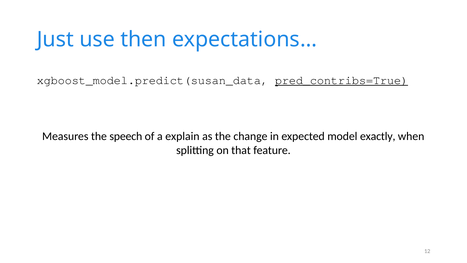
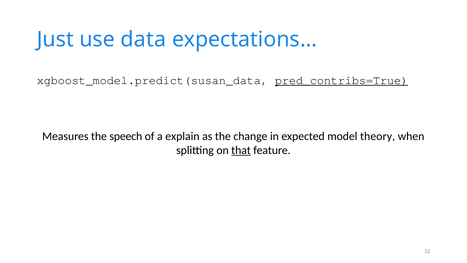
then: then -> data (143, 39)
exactly: exactly -> theory (378, 136)
that underline: none -> present (241, 150)
